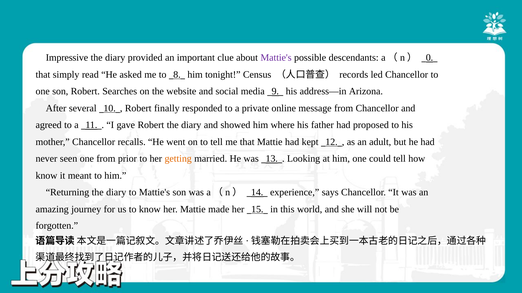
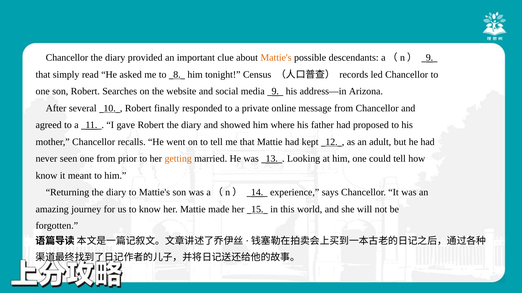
Impressive: Impressive -> Chancellor (67, 58)
Mattie's colour: purple -> orange (276, 58)
0: 0 -> 9 (430, 58)
